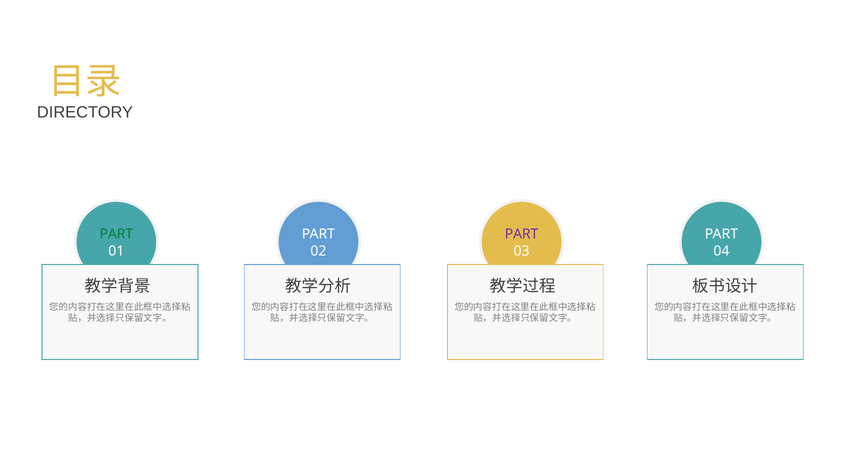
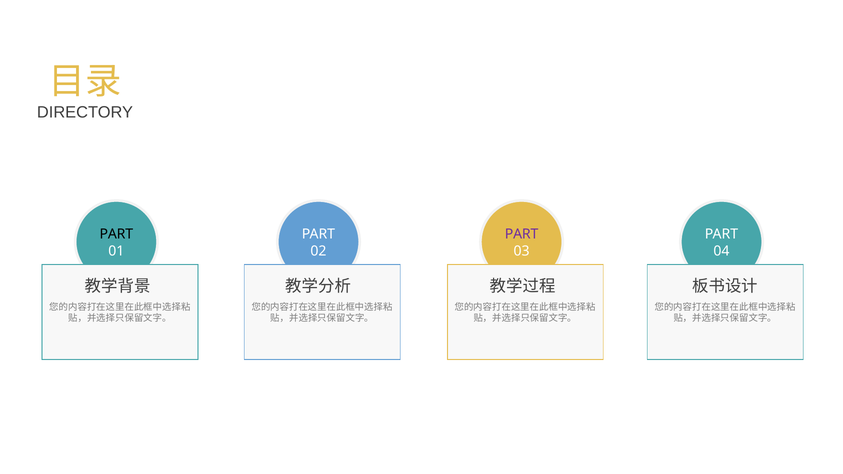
PART colour: green -> black (116, 235)
